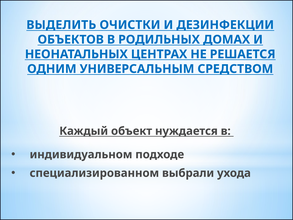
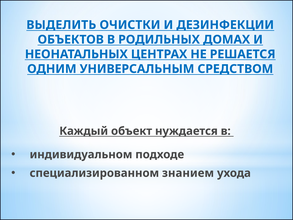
выбрали: выбрали -> знанием (188, 173)
